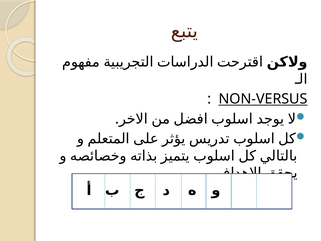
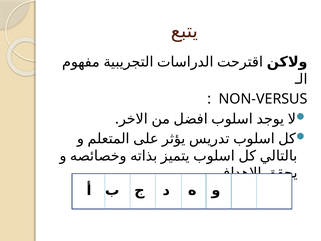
NON-VERSUS underline: present -> none (263, 99)
